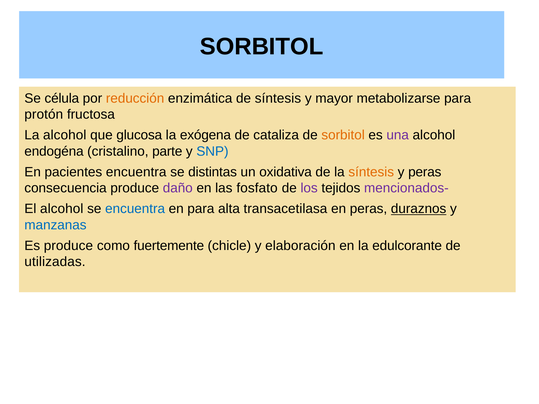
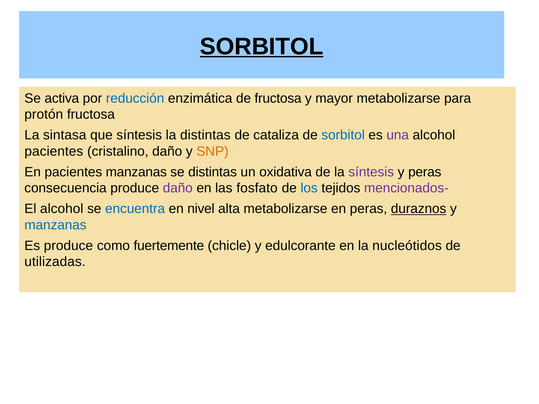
SORBITOL underline: none -> present (262, 46)
célula: célula -> activa (62, 98)
reducción colour: orange -> blue (135, 98)
de síntesis: síntesis -> fructosa (278, 98)
La alcohol: alcohol -> sintasa (65, 135)
que glucosa: glucosa -> síntesis (139, 135)
la exógena: exógena -> distintas (205, 135)
sorbitol colour: orange -> blue (343, 135)
endogéna: endogéna -> pacientes (54, 151)
cristalino parte: parte -> daño (167, 151)
SNP colour: blue -> orange (212, 151)
pacientes encuentra: encuentra -> manzanas (136, 172)
síntesis colour: orange -> purple (371, 172)
los colour: purple -> blue (309, 188)
en para: para -> nivel (201, 209)
alta transacetilasa: transacetilasa -> metabolizarse (285, 209)
elaboración: elaboración -> edulcorante (300, 246)
edulcorante: edulcorante -> nucleótidos (407, 246)
